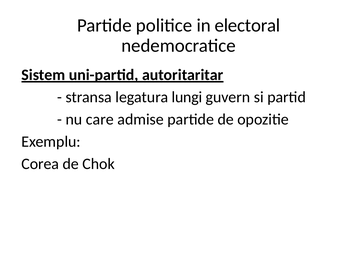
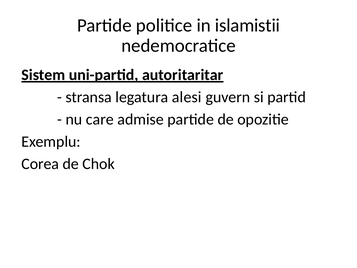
electoral: electoral -> islamistii (247, 25)
lungi: lungi -> alesi (187, 97)
